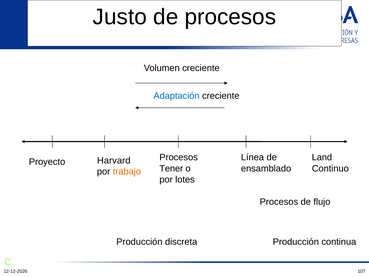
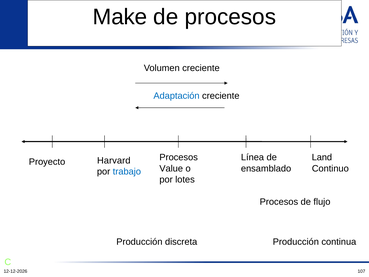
Justo: Justo -> Make (120, 17)
Tener: Tener -> Value (171, 168)
trabajo colour: orange -> blue (127, 171)
